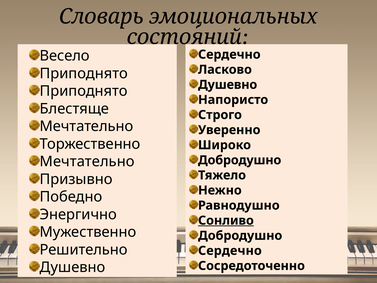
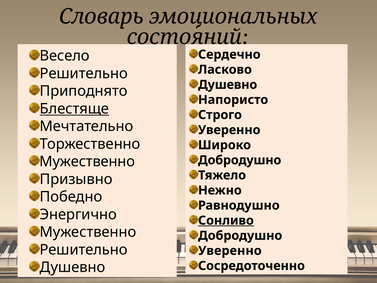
Приподнято: Приподнято -> Решительно (84, 73)
Блестяще underline: none -> present (74, 109)
Мечтательно: Мечтательно -> Мужественно (87, 161)
Сердечно: Сердечно -> Уверенно (230, 250)
